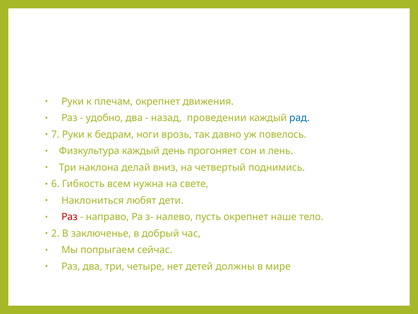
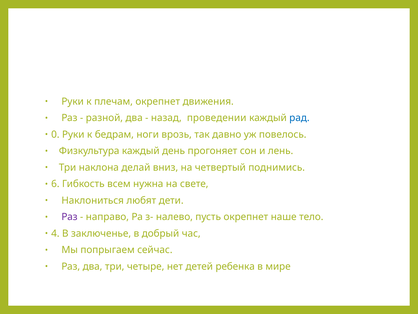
удобно: удобно -> разной (104, 118)
7: 7 -> 0 (55, 134)
Раз colour: red -> purple (69, 217)
2: 2 -> 4 (55, 233)
должны: должны -> ребенка (235, 266)
